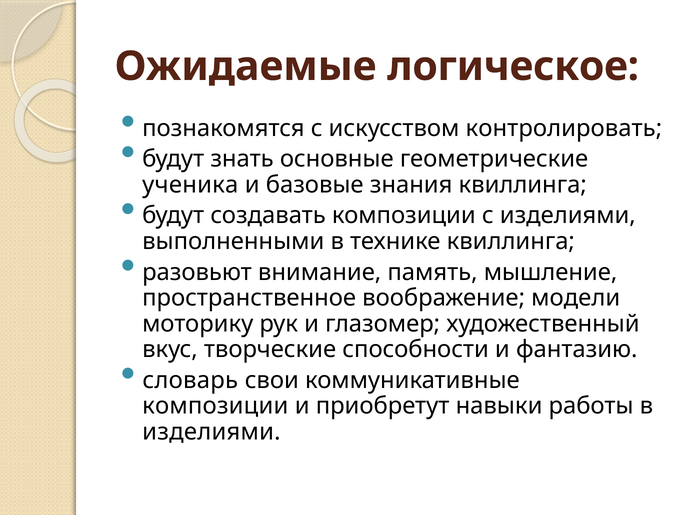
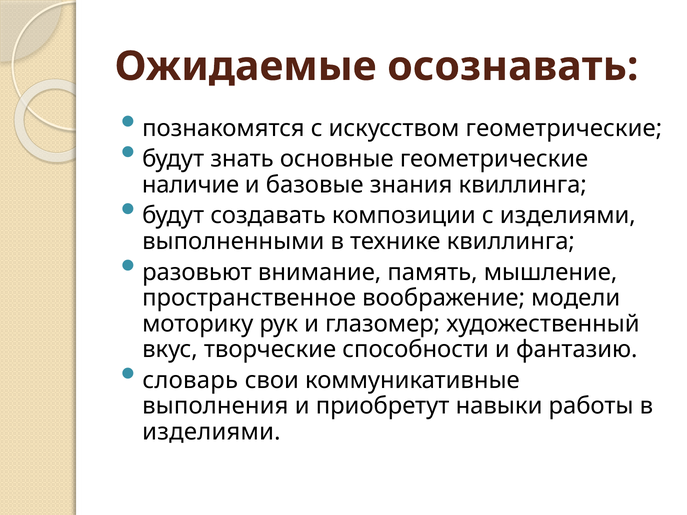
логическое: логическое -> осознавать (513, 66)
искусством контролировать: контролировать -> геометрические (564, 128)
ученика: ученика -> наличие (191, 185)
композиции: композиции -> выполнения (215, 406)
